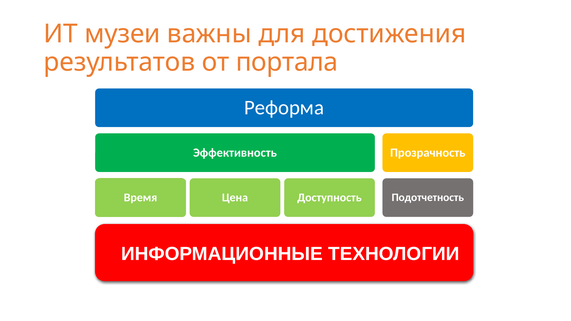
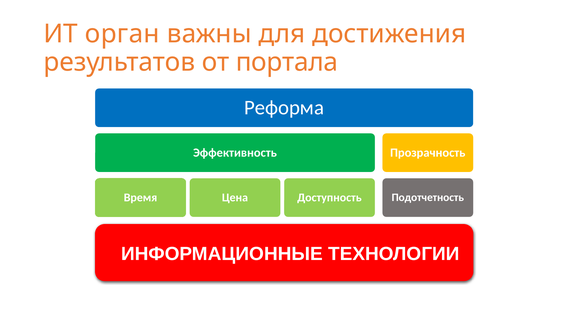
музеи: музеи -> орган (122, 34)
